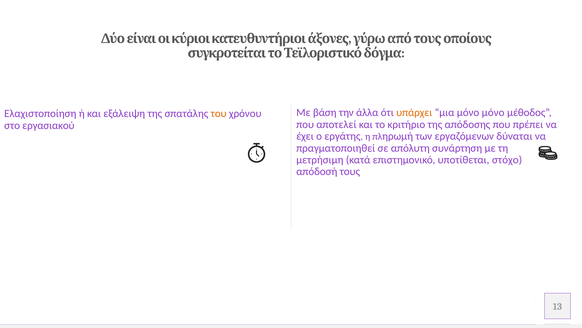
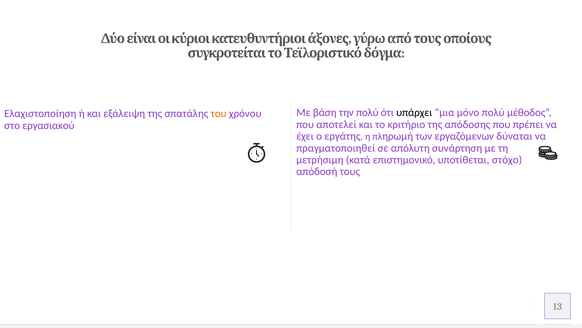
την άλλα: άλλα -> πολύ (367, 112)
υπάρχει colour: orange -> black (414, 112)
μόνο μόνο: μόνο -> πολύ (493, 112)
